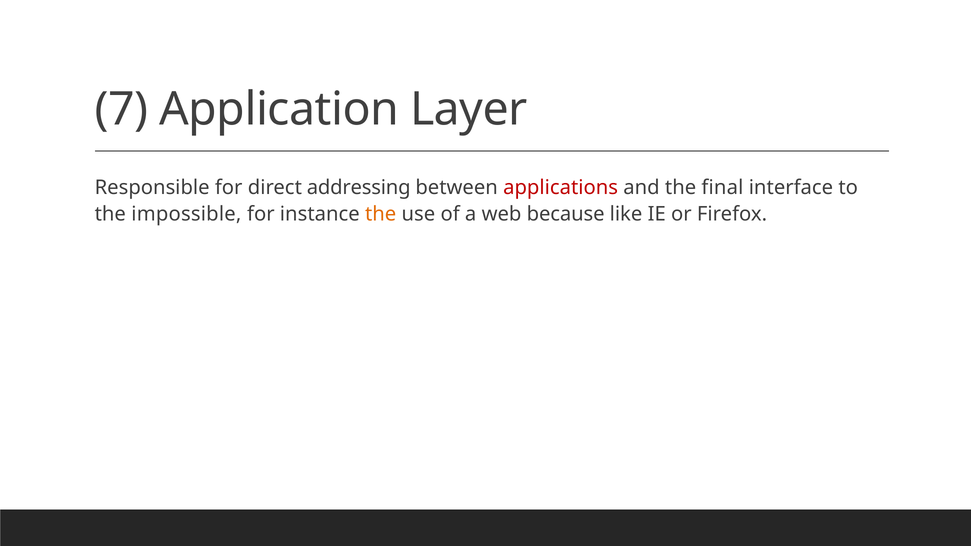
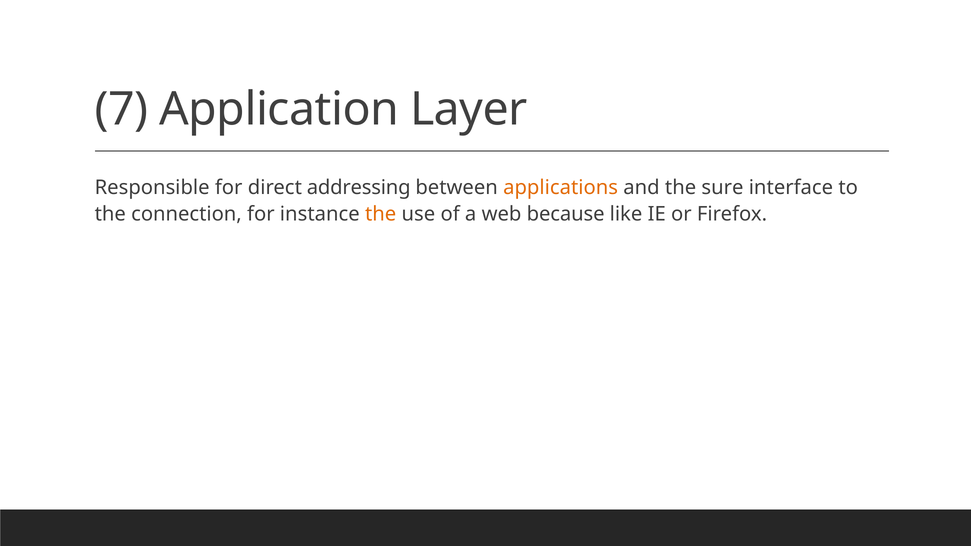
applications colour: red -> orange (561, 188)
final: final -> sure (722, 188)
impossible: impossible -> connection (186, 214)
